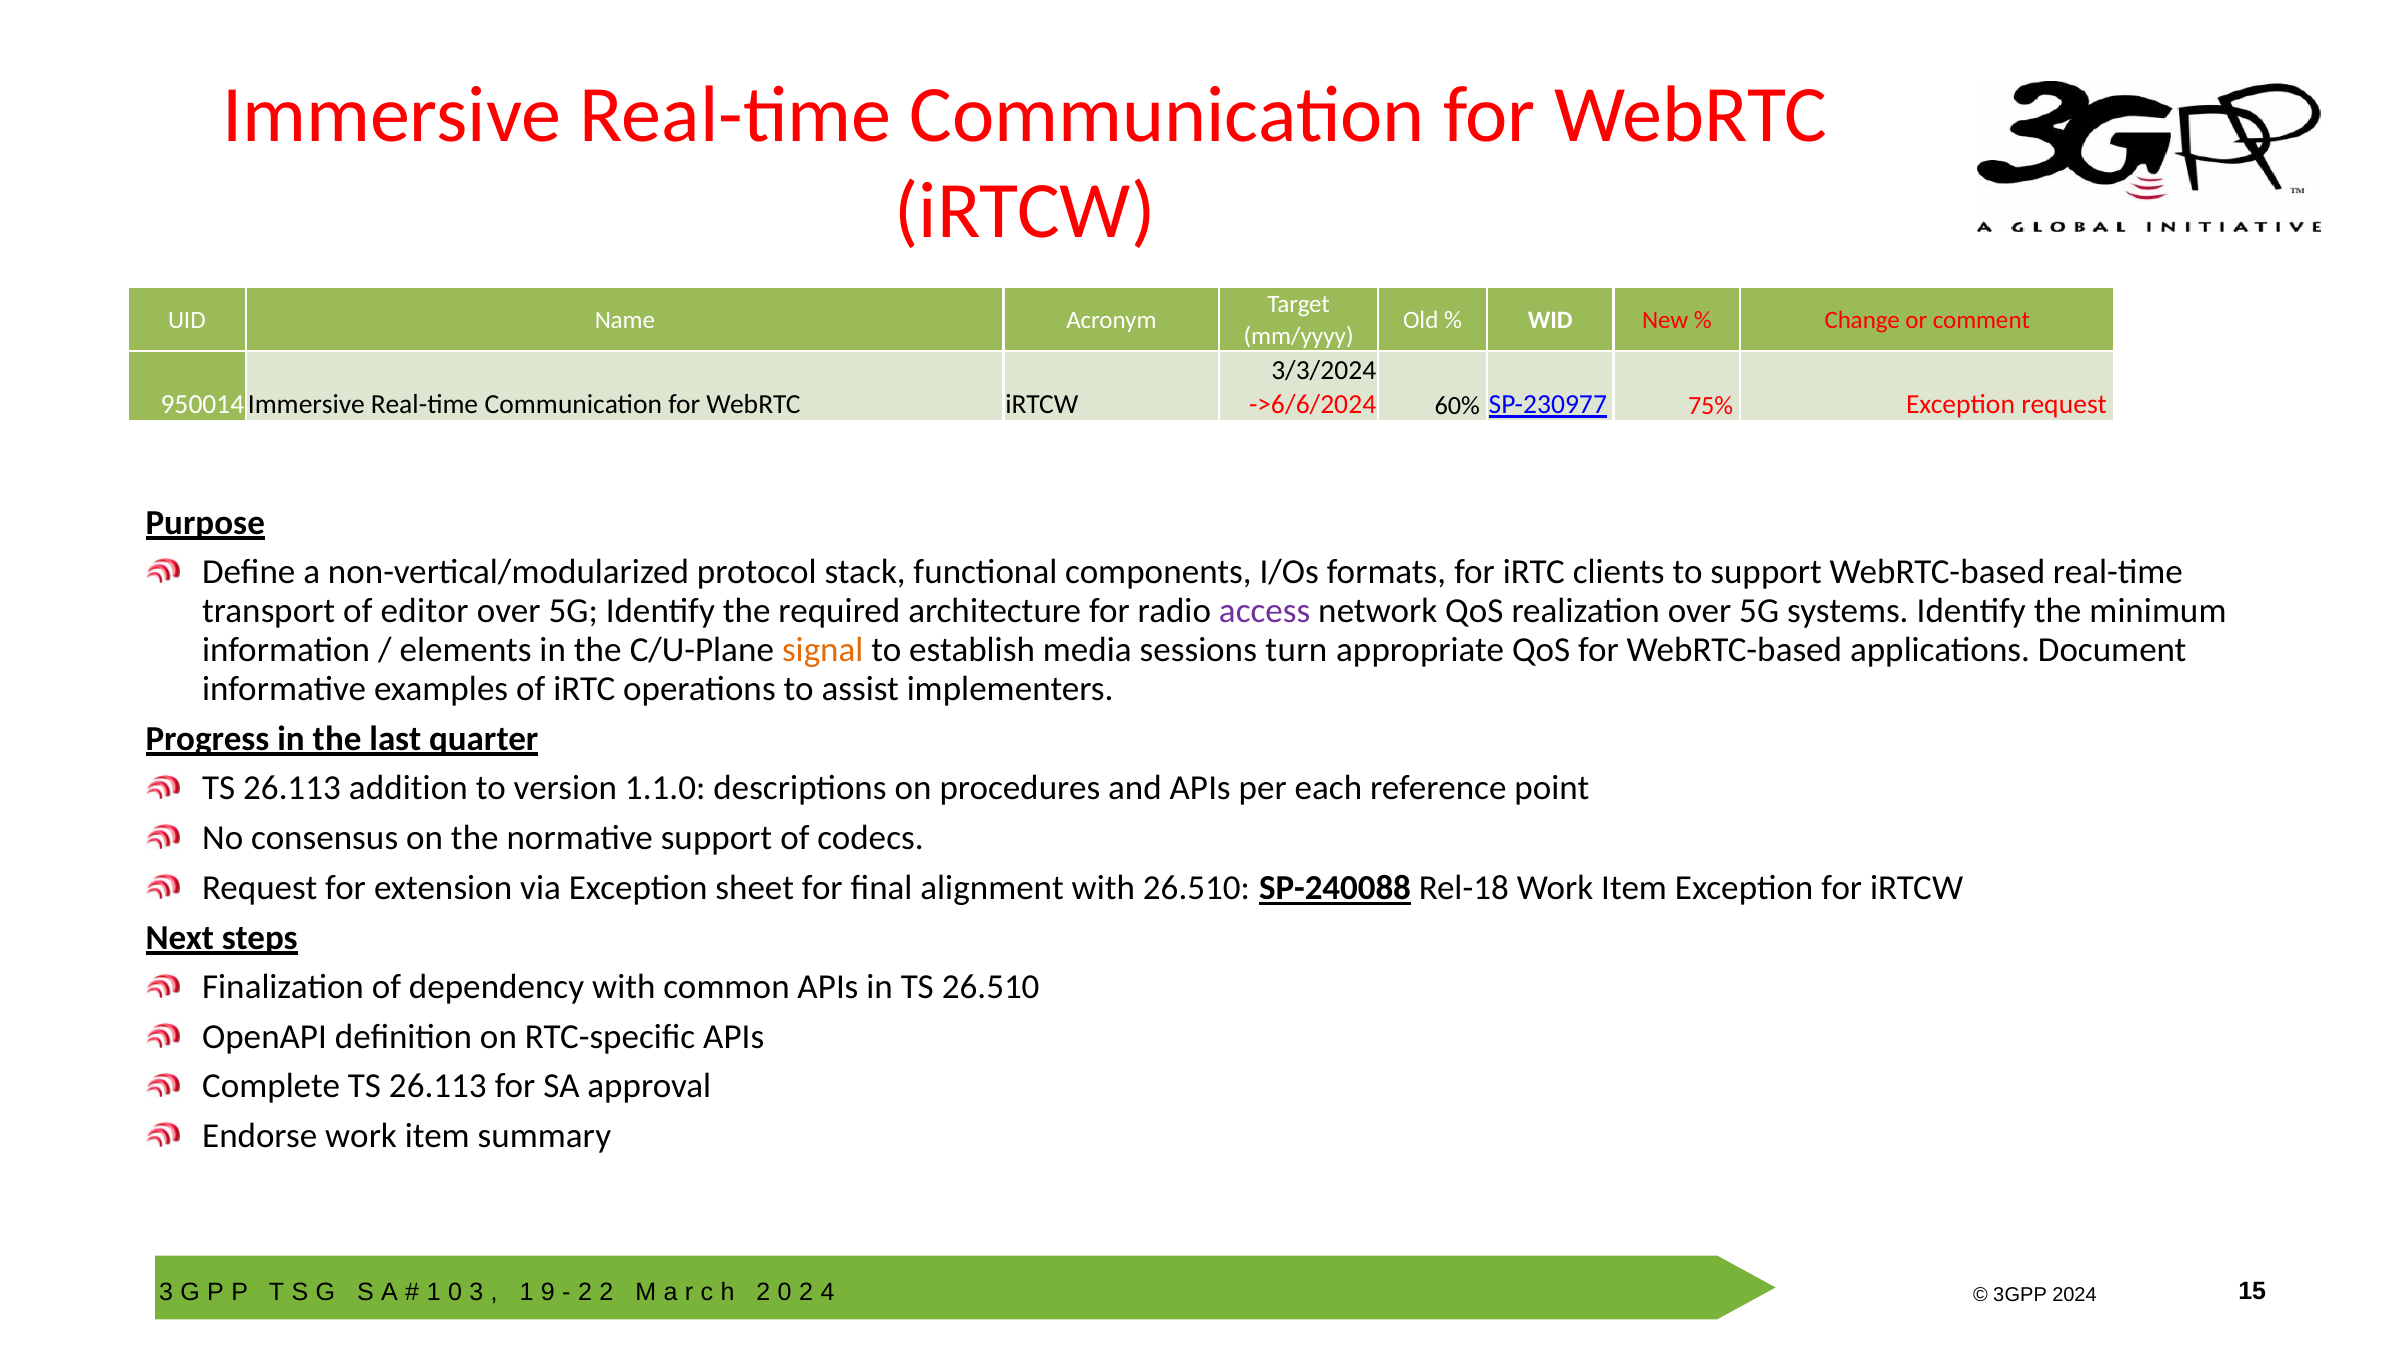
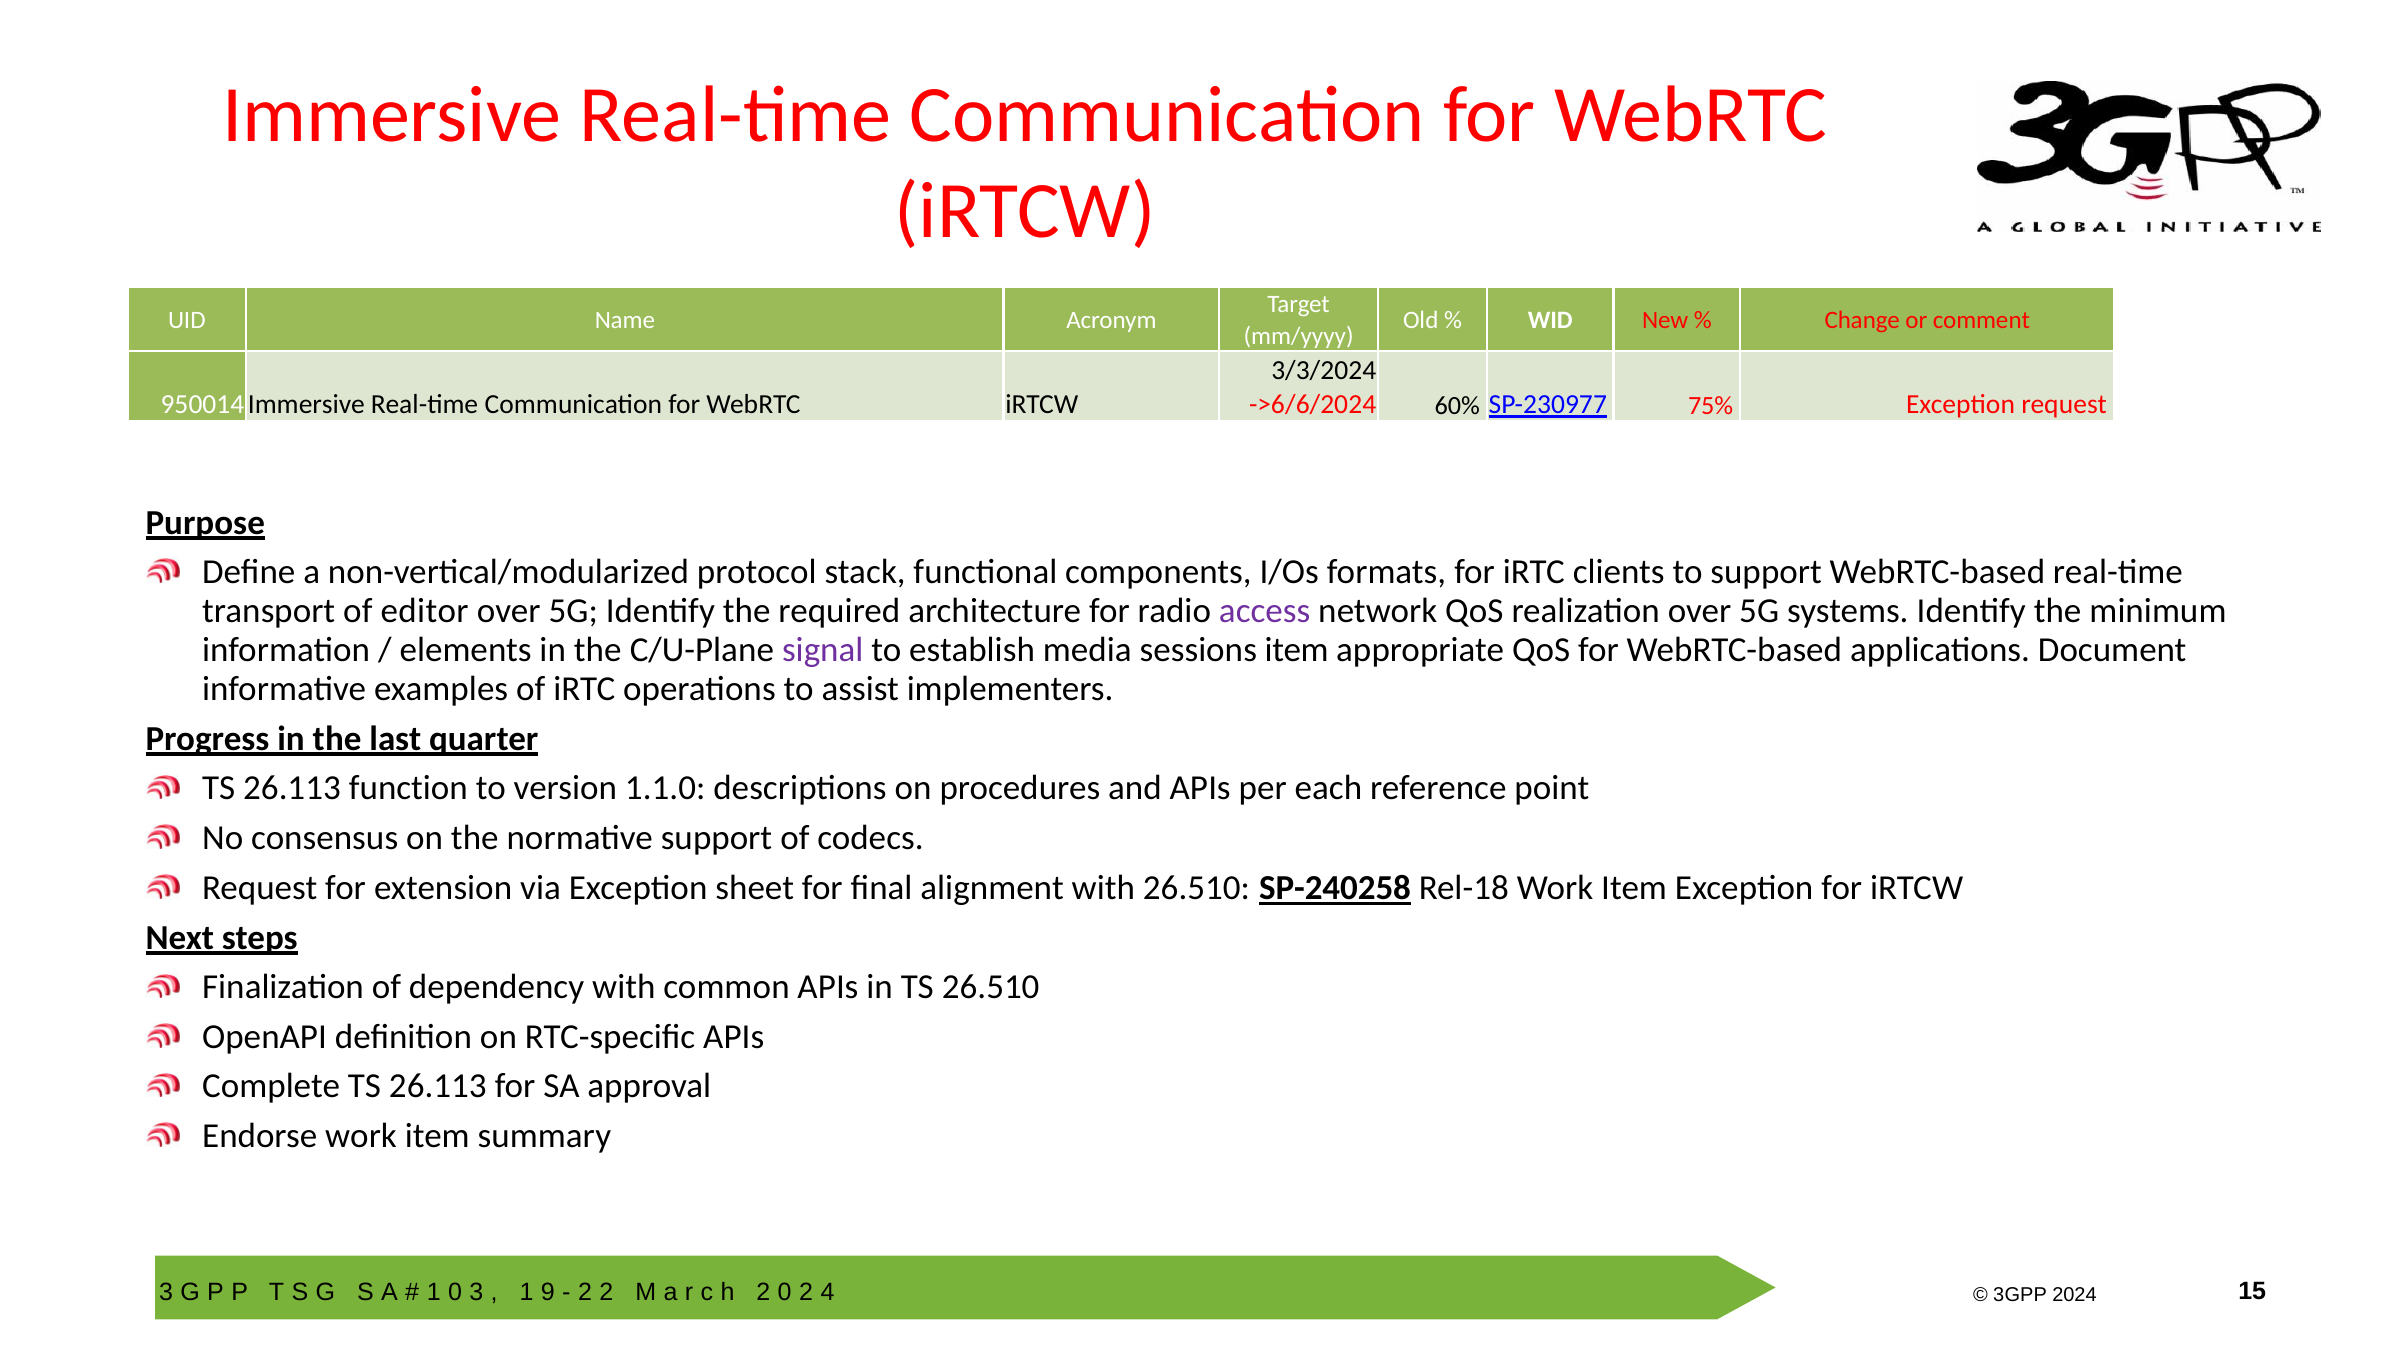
signal colour: orange -> purple (823, 650)
sessions turn: turn -> item (1297, 650)
addition: addition -> function (408, 788)
SP-240088: SP-240088 -> SP-240258 (1335, 888)
